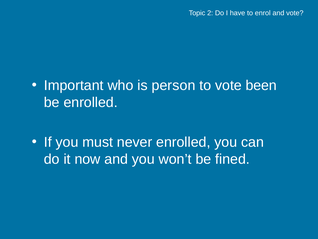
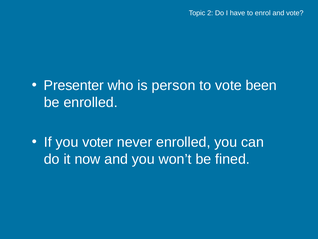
Important: Important -> Presenter (74, 85)
must: must -> voter (98, 142)
